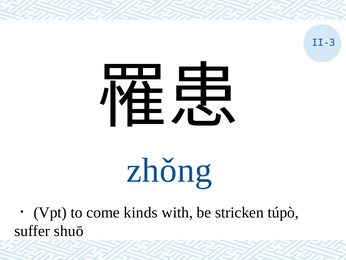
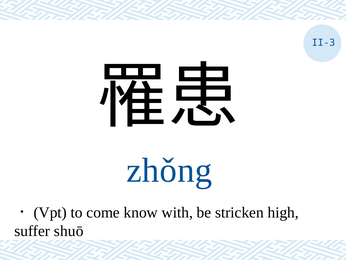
kinds: kinds -> know (141, 212)
túpò: túpò -> high (283, 212)
